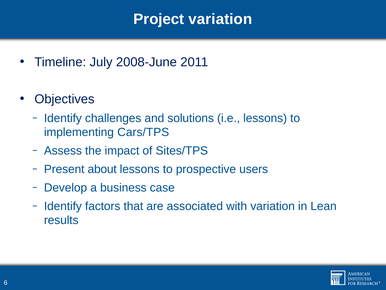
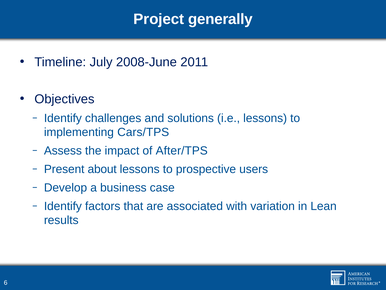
Project variation: variation -> generally (220, 19)
Sites/TPS: Sites/TPS -> After/TPS (182, 150)
